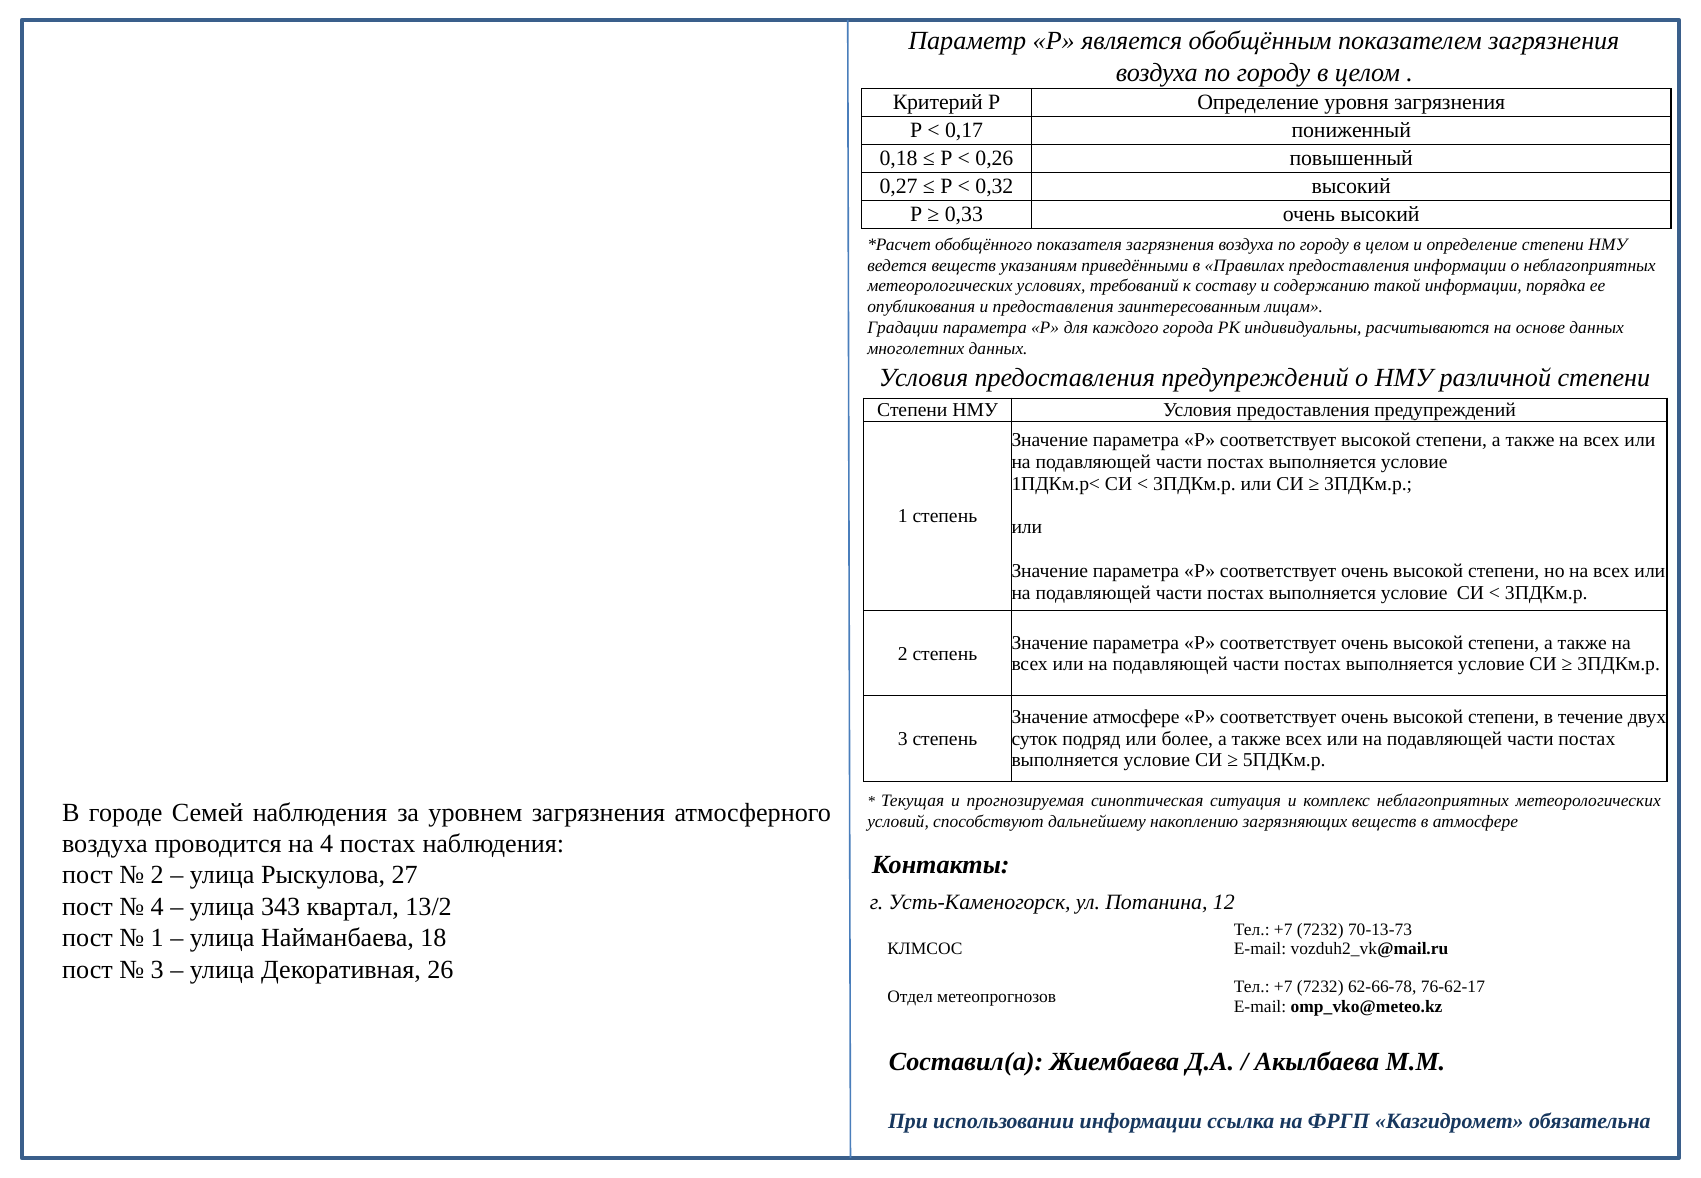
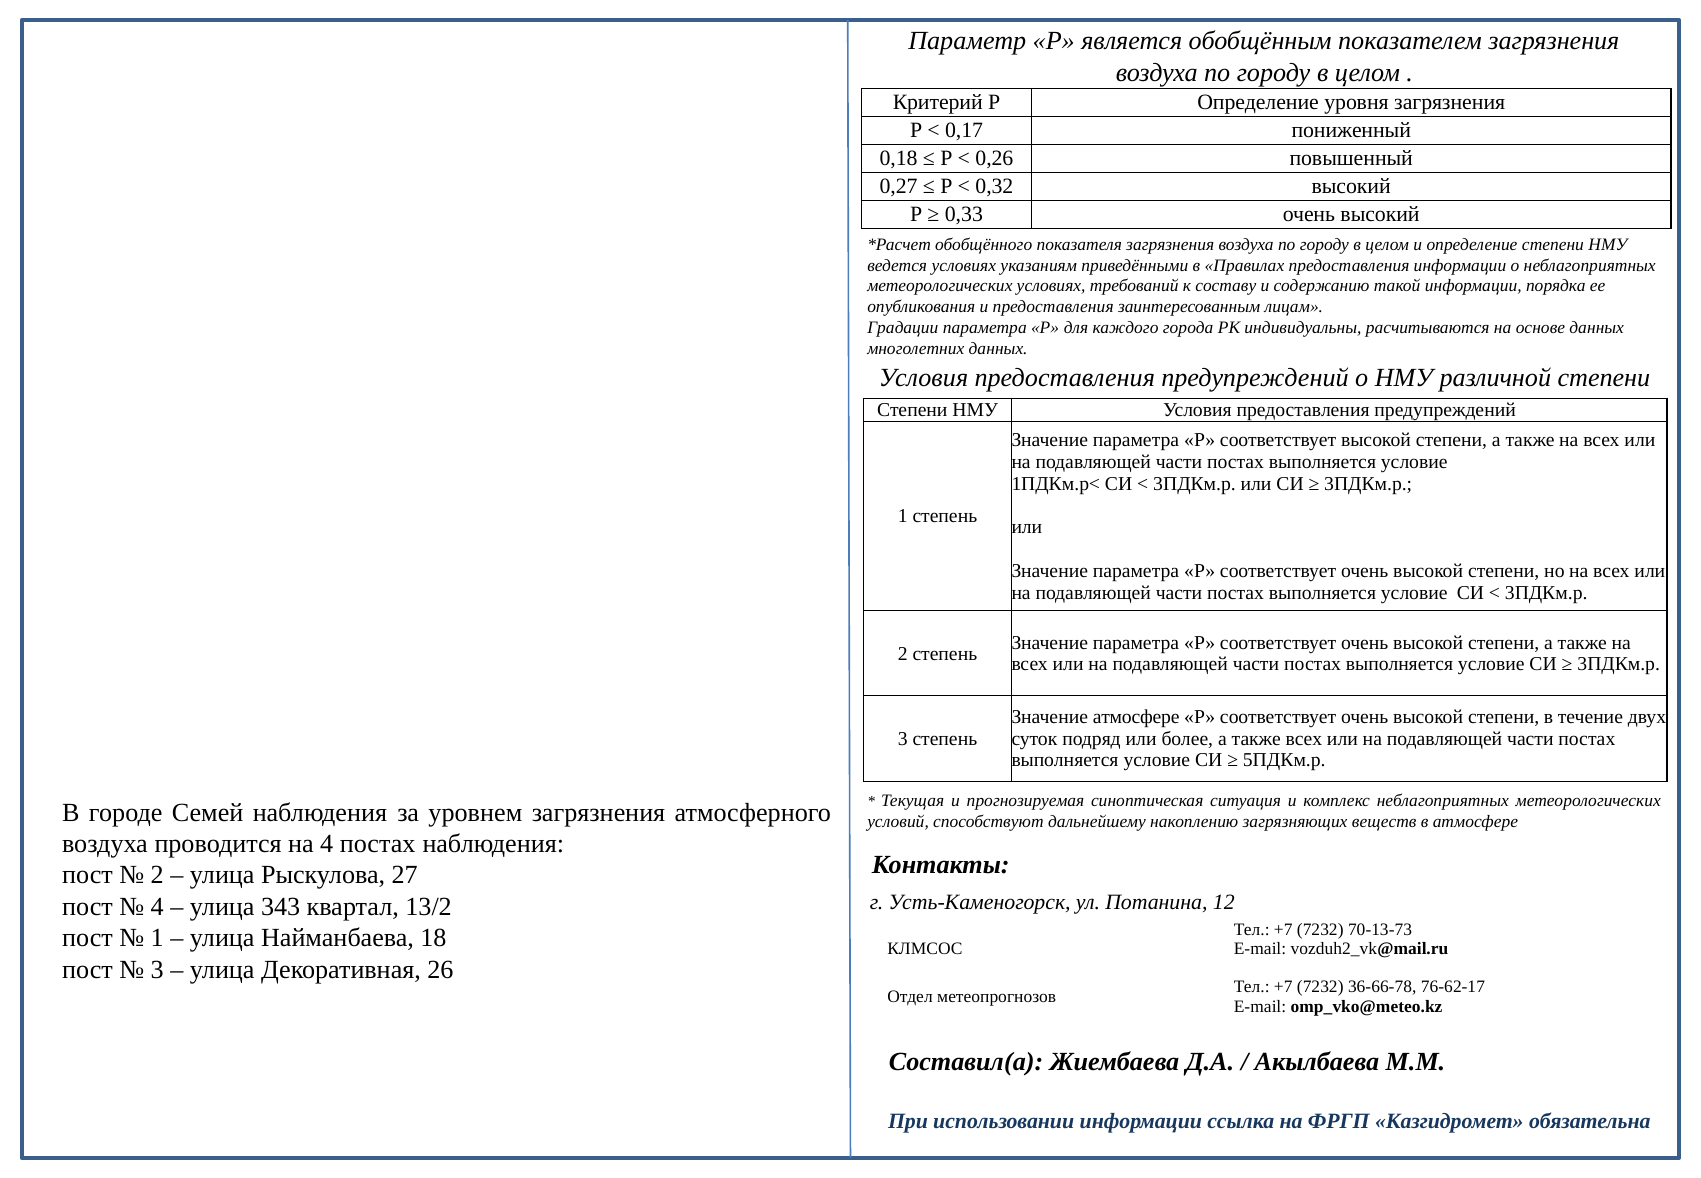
ведется веществ: веществ -> условиях (964, 265)
62-66-78: 62-66-78 -> 36-66-78 (1382, 987)
